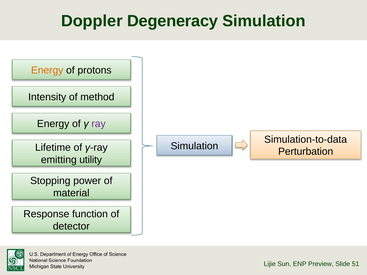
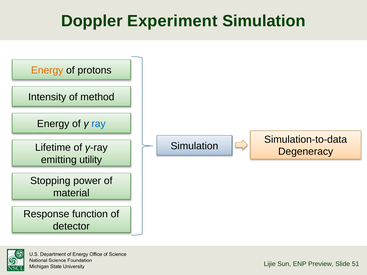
Degeneracy: Degeneracy -> Experiment (172, 21)
ray colour: purple -> blue (99, 124)
Perturbation: Perturbation -> Degeneracy (306, 152)
